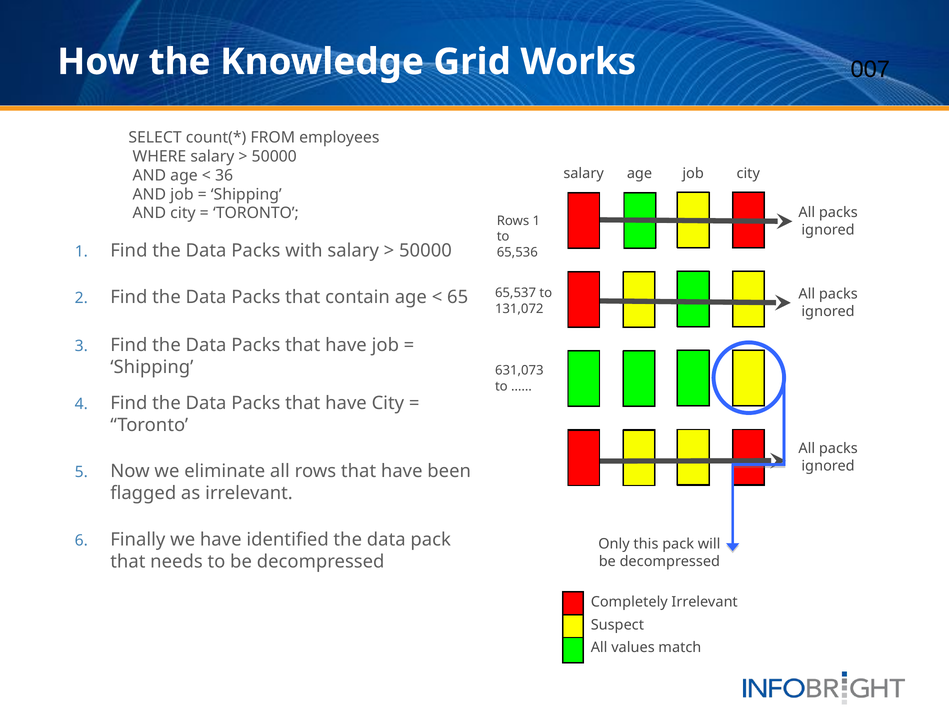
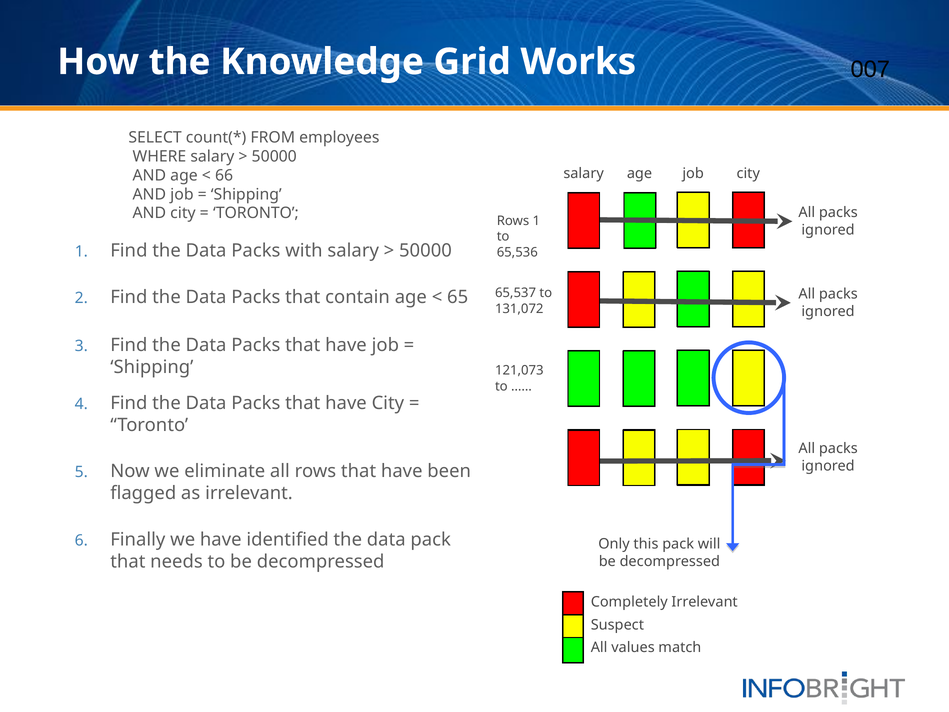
36: 36 -> 66 (224, 175)
631,073: 631,073 -> 121,073 (519, 371)
